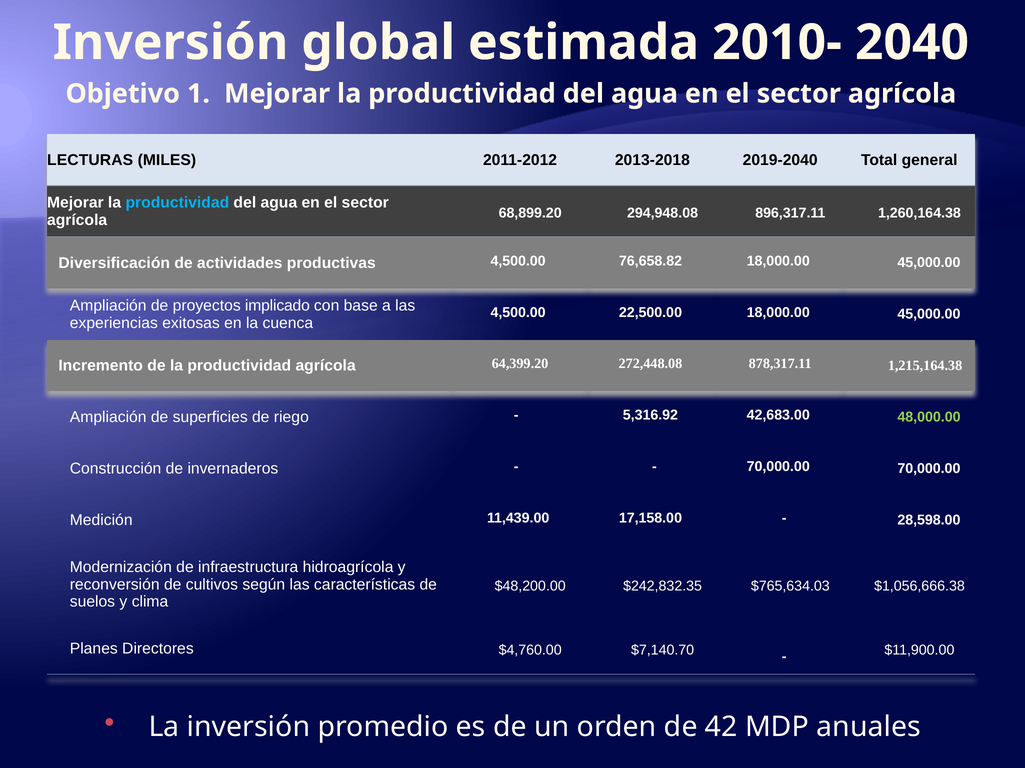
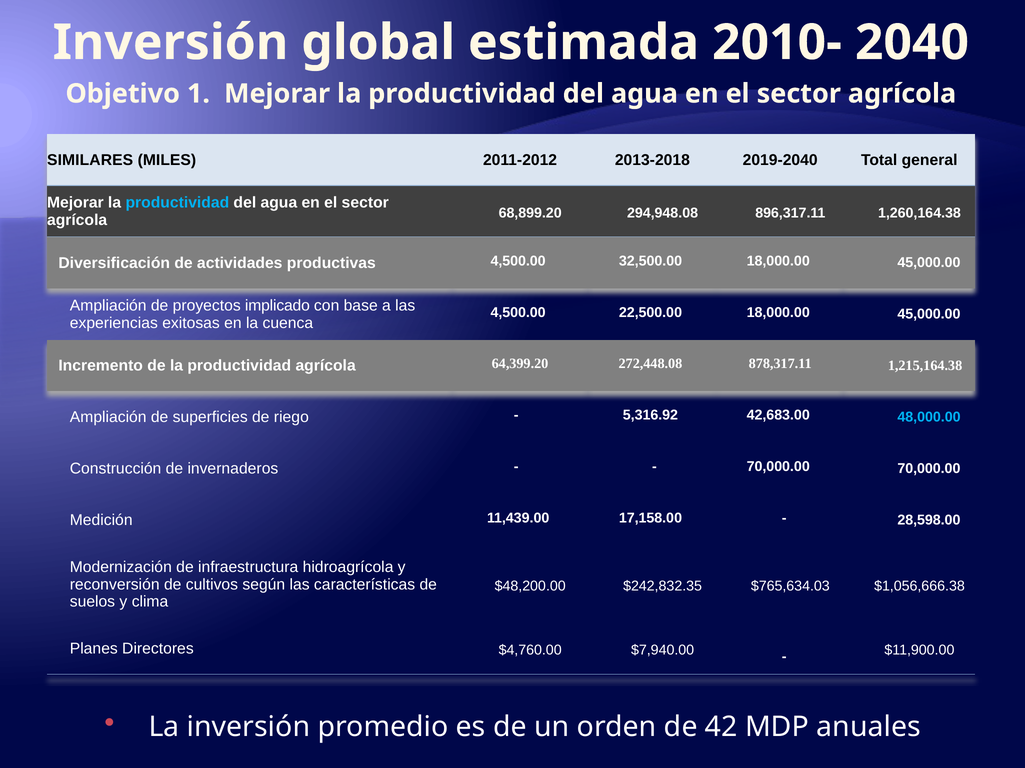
LECTURAS: LECTURAS -> SIMILARES (90, 160)
76,658.82: 76,658.82 -> 32,500.00 (651, 261)
48,000.00 colour: light green -> light blue (929, 418)
$7,140.70: $7,140.70 -> $7,940.00 (663, 651)
